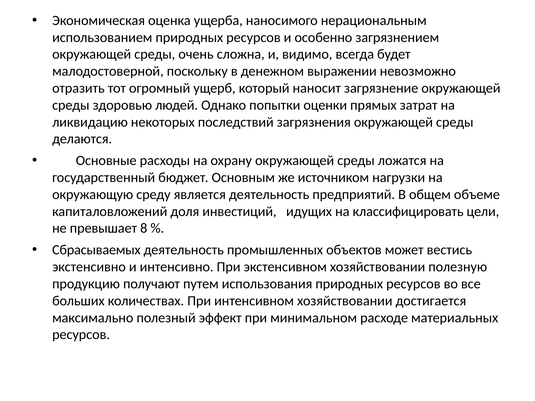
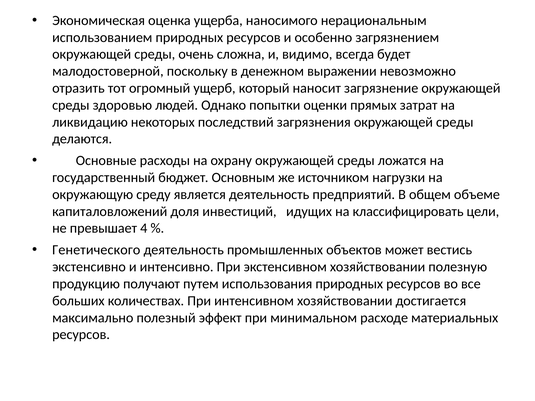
8: 8 -> 4 (144, 228)
Сбрасываемых: Сбрасываемых -> Генетического (96, 250)
